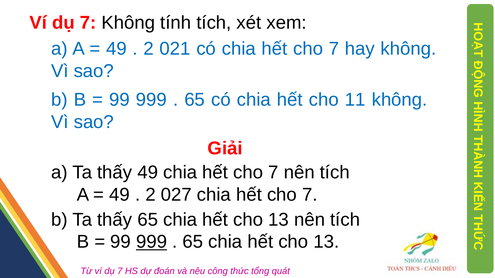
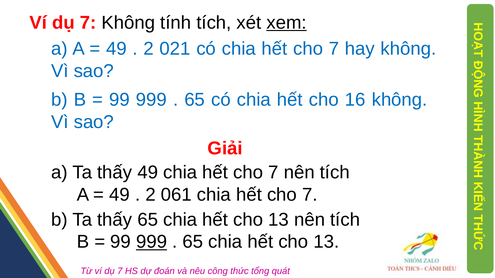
xem underline: none -> present (287, 23)
11: 11 -> 16 (355, 100)
027: 027 -> 061 (176, 195)
